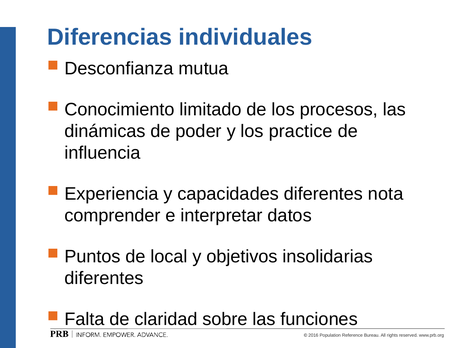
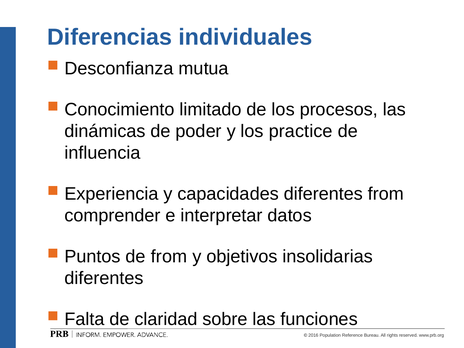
diferentes nota: nota -> from (386, 194)
de local: local -> from (169, 257)
